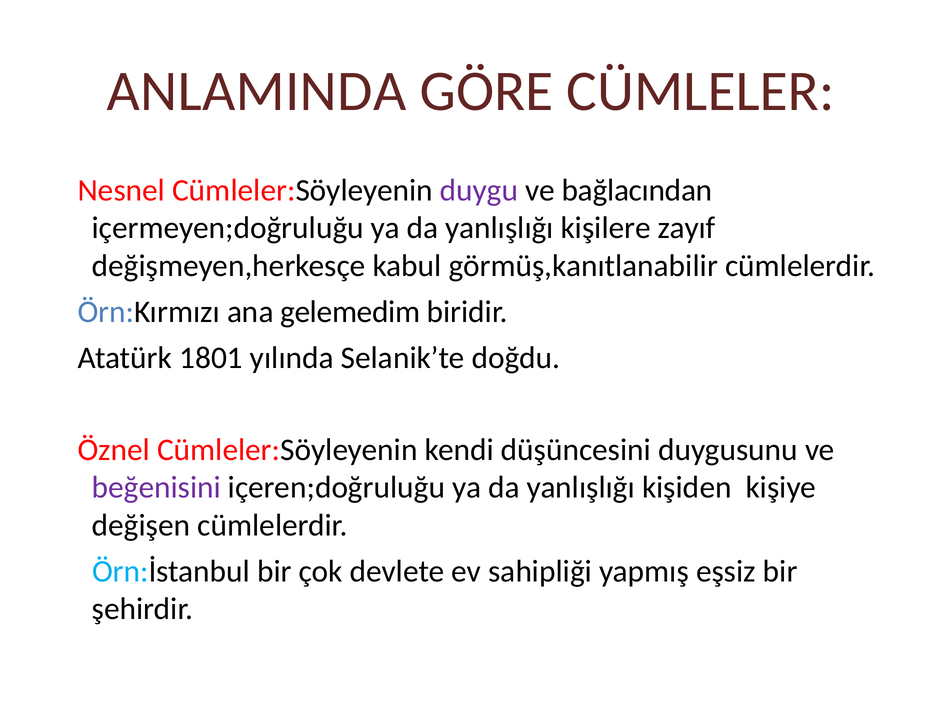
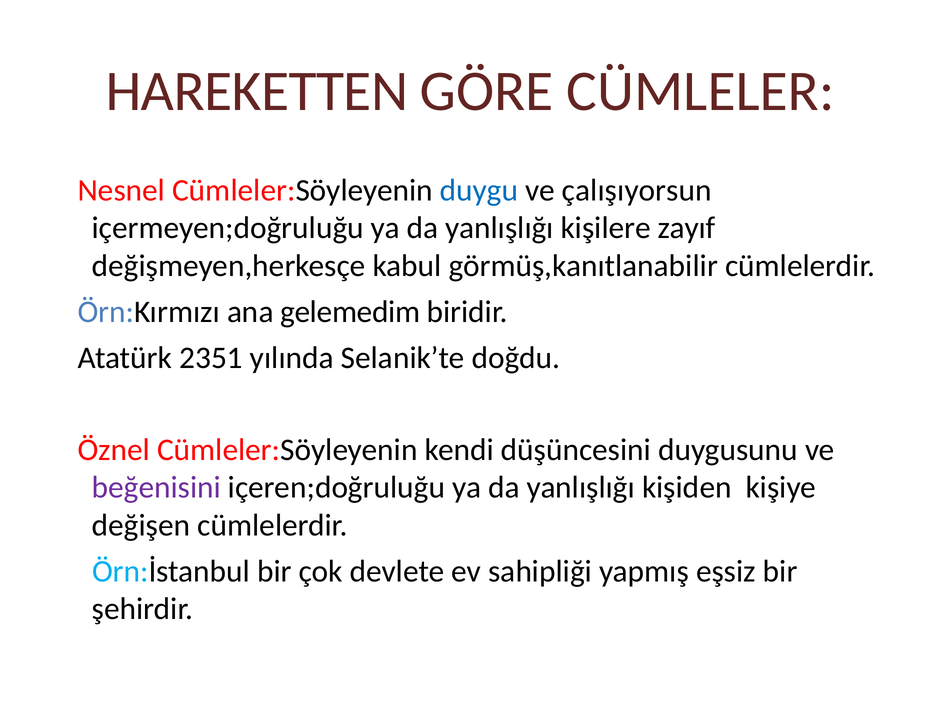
ANLAMINDA: ANLAMINDA -> HAREKETTEN (257, 91)
duygu colour: purple -> blue (479, 191)
bağlacından: bağlacından -> çalışıyorsun (637, 191)
1801: 1801 -> 2351 (211, 358)
